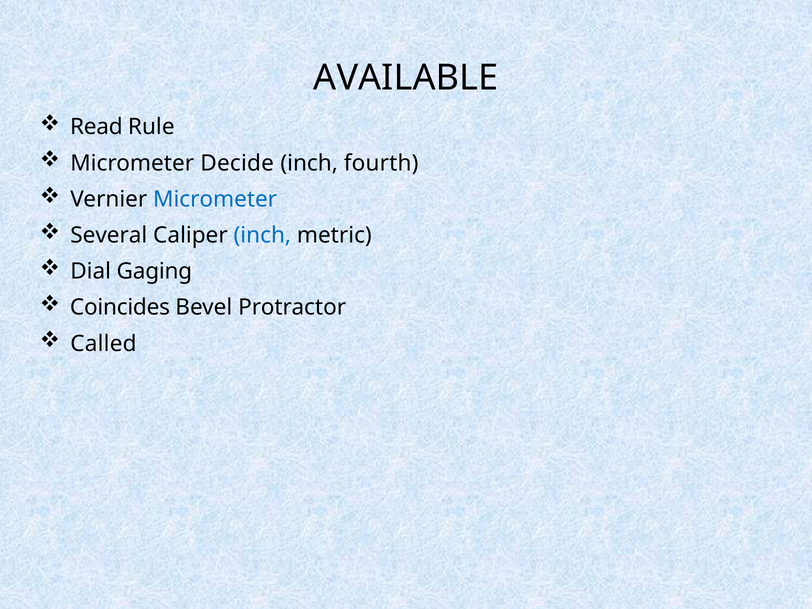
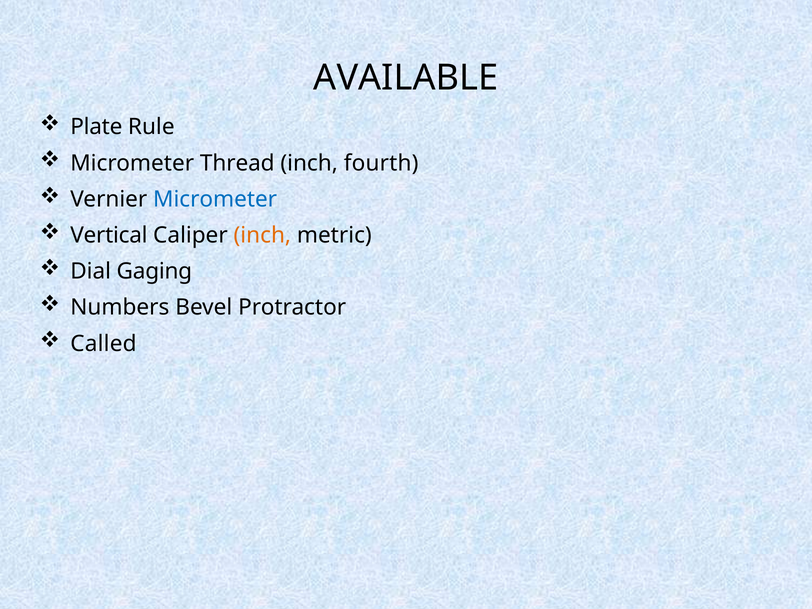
Read: Read -> Plate (96, 127)
Decide: Decide -> Thread (237, 163)
Several: Several -> Vertical (109, 235)
inch colour: blue -> orange (262, 235)
Coincides: Coincides -> Numbers (120, 307)
